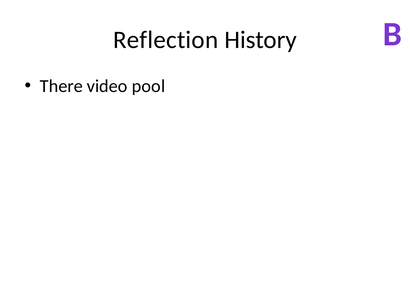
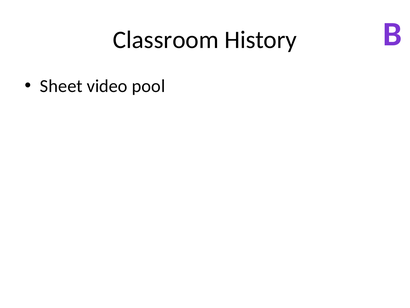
Reflection: Reflection -> Classroom (166, 40)
There: There -> Sheet (61, 86)
